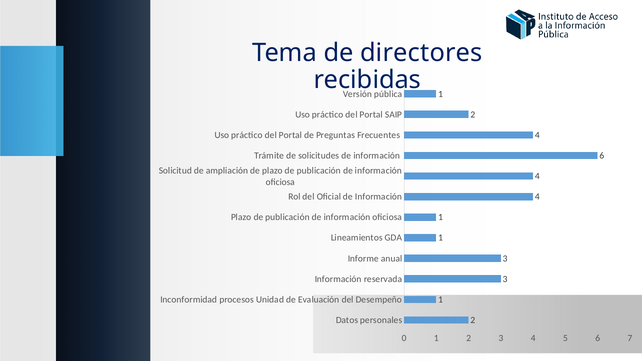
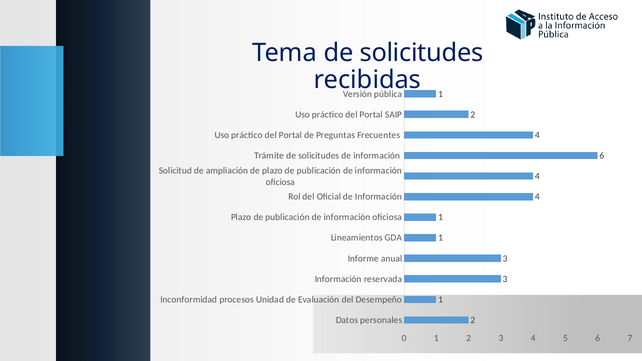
Tema de directores: directores -> solicitudes (422, 53)
